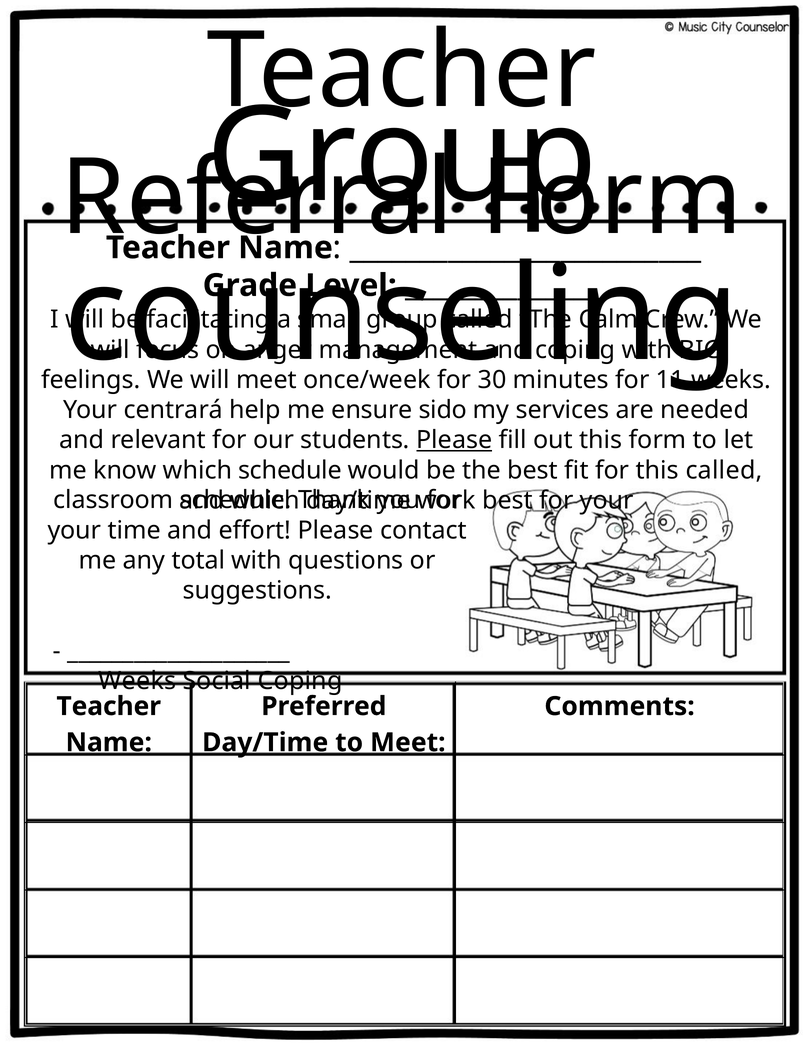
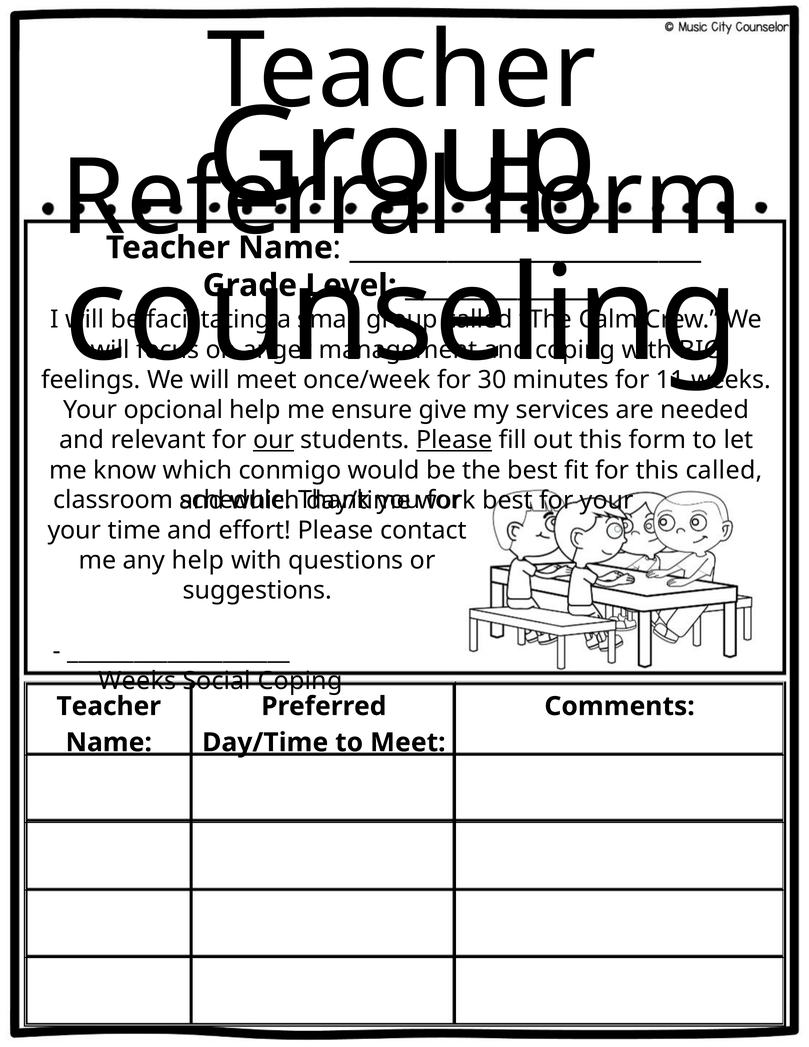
centrará: centrará -> opcional (173, 410)
sido: sido -> give (443, 410)
our underline: none -> present (274, 440)
which schedule: schedule -> conmigo (290, 470)
any total: total -> help (198, 560)
